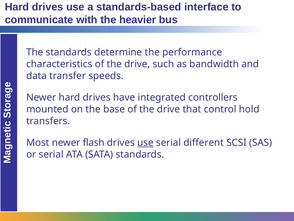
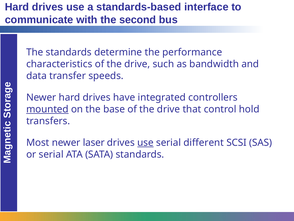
heavier: heavier -> second (138, 20)
mounted underline: none -> present (47, 109)
flash: flash -> laser (94, 142)
